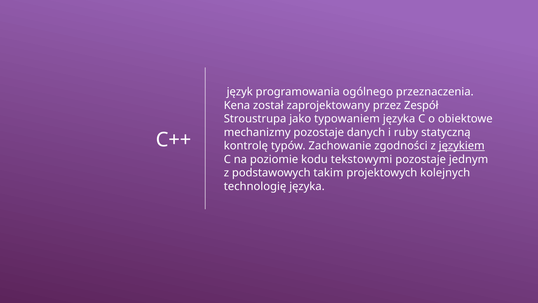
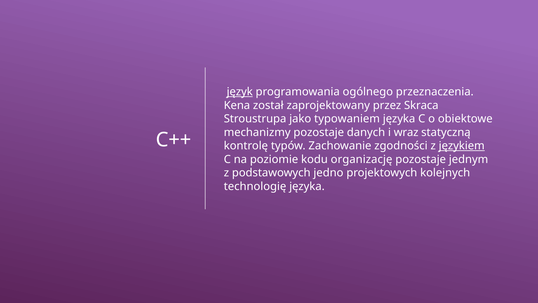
język underline: none -> present (240, 92)
Zespół: Zespół -> Skraca (421, 105)
ruby: ruby -> wraz (406, 132)
tekstowymi: tekstowymi -> organizację (362, 159)
takim: takim -> jedno (328, 173)
